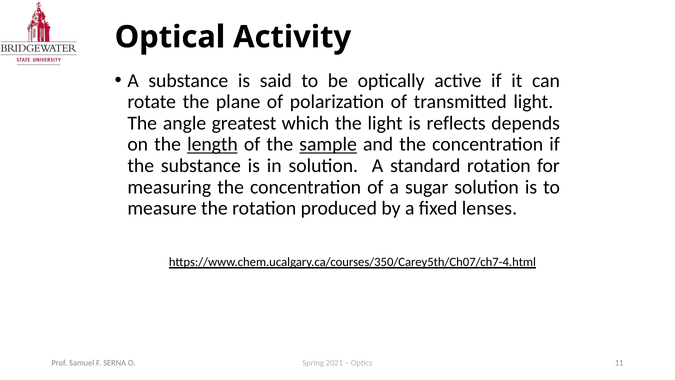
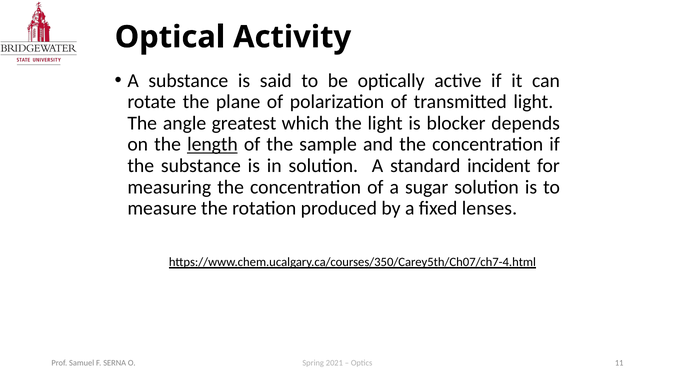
reflects: reflects -> blocker (456, 123)
sample underline: present -> none (328, 144)
standard rotation: rotation -> incident (499, 166)
